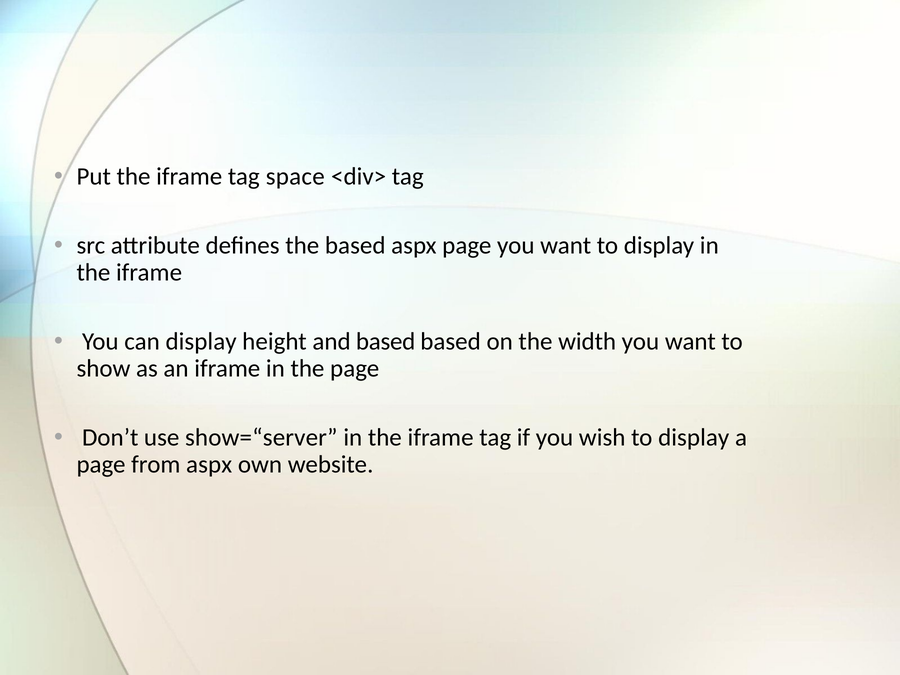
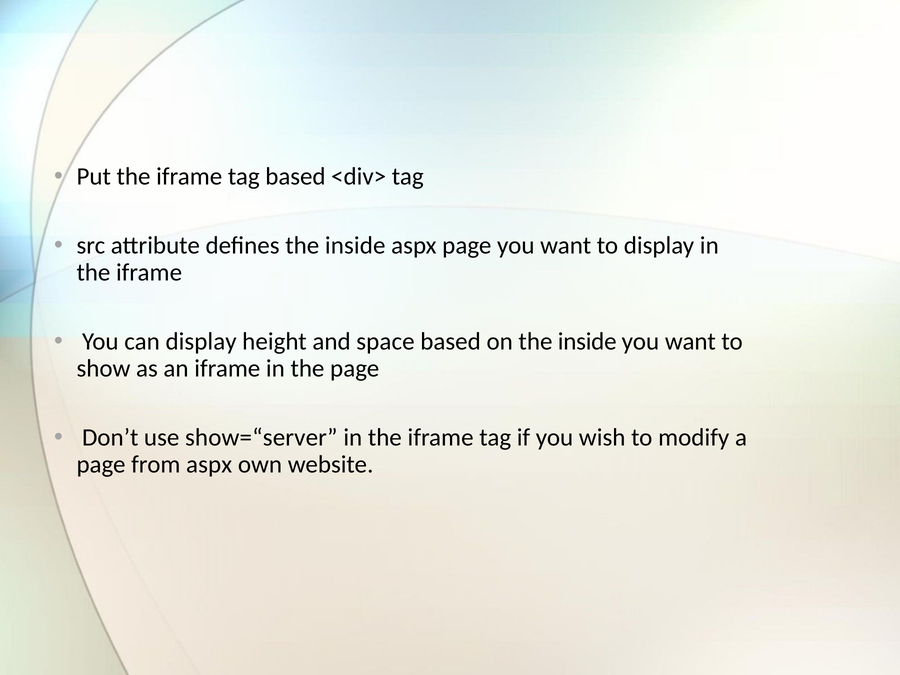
tag space: space -> based (295, 176)
defines the based: based -> inside (355, 245)
and based: based -> space (385, 341)
on the width: width -> inside (587, 341)
wish to display: display -> modify (694, 437)
